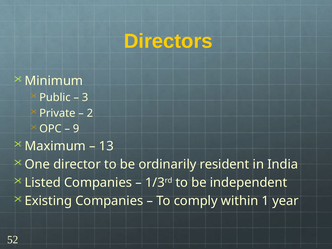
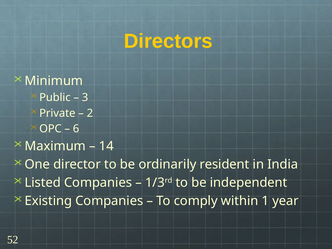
9: 9 -> 6 (76, 129)
13: 13 -> 14 (106, 146)
